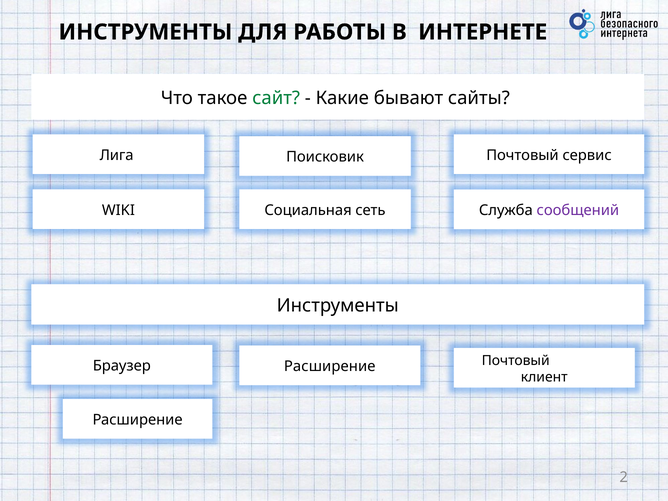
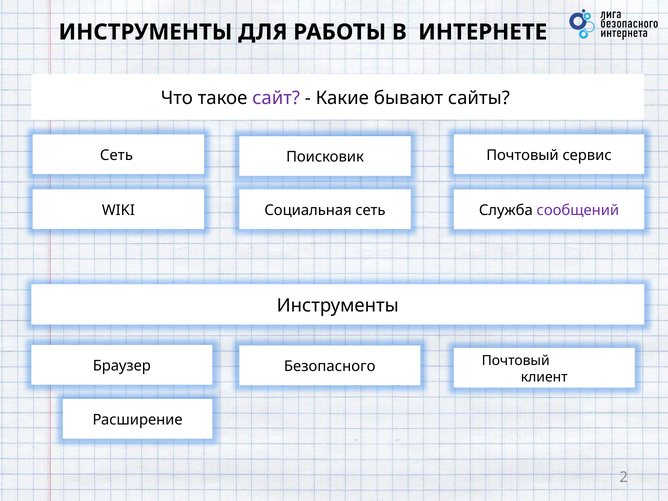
сайт colour: green -> purple (276, 98)
Лига: Лига -> Сеть (116, 155)
Расширение: Расширение -> Безопасного (330, 366)
